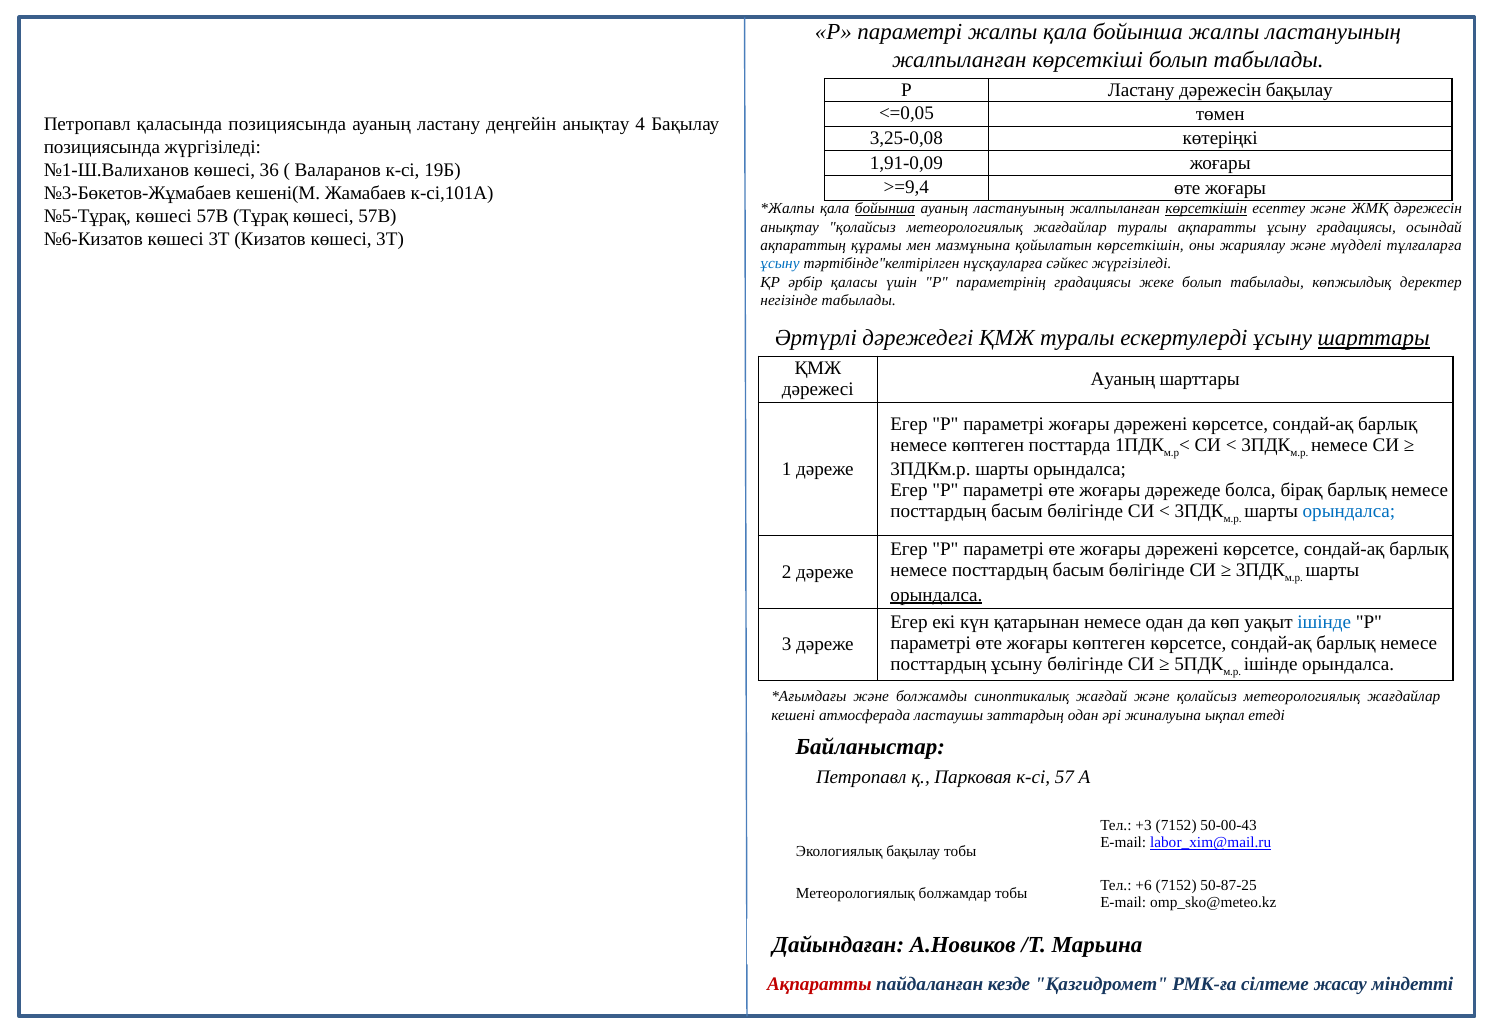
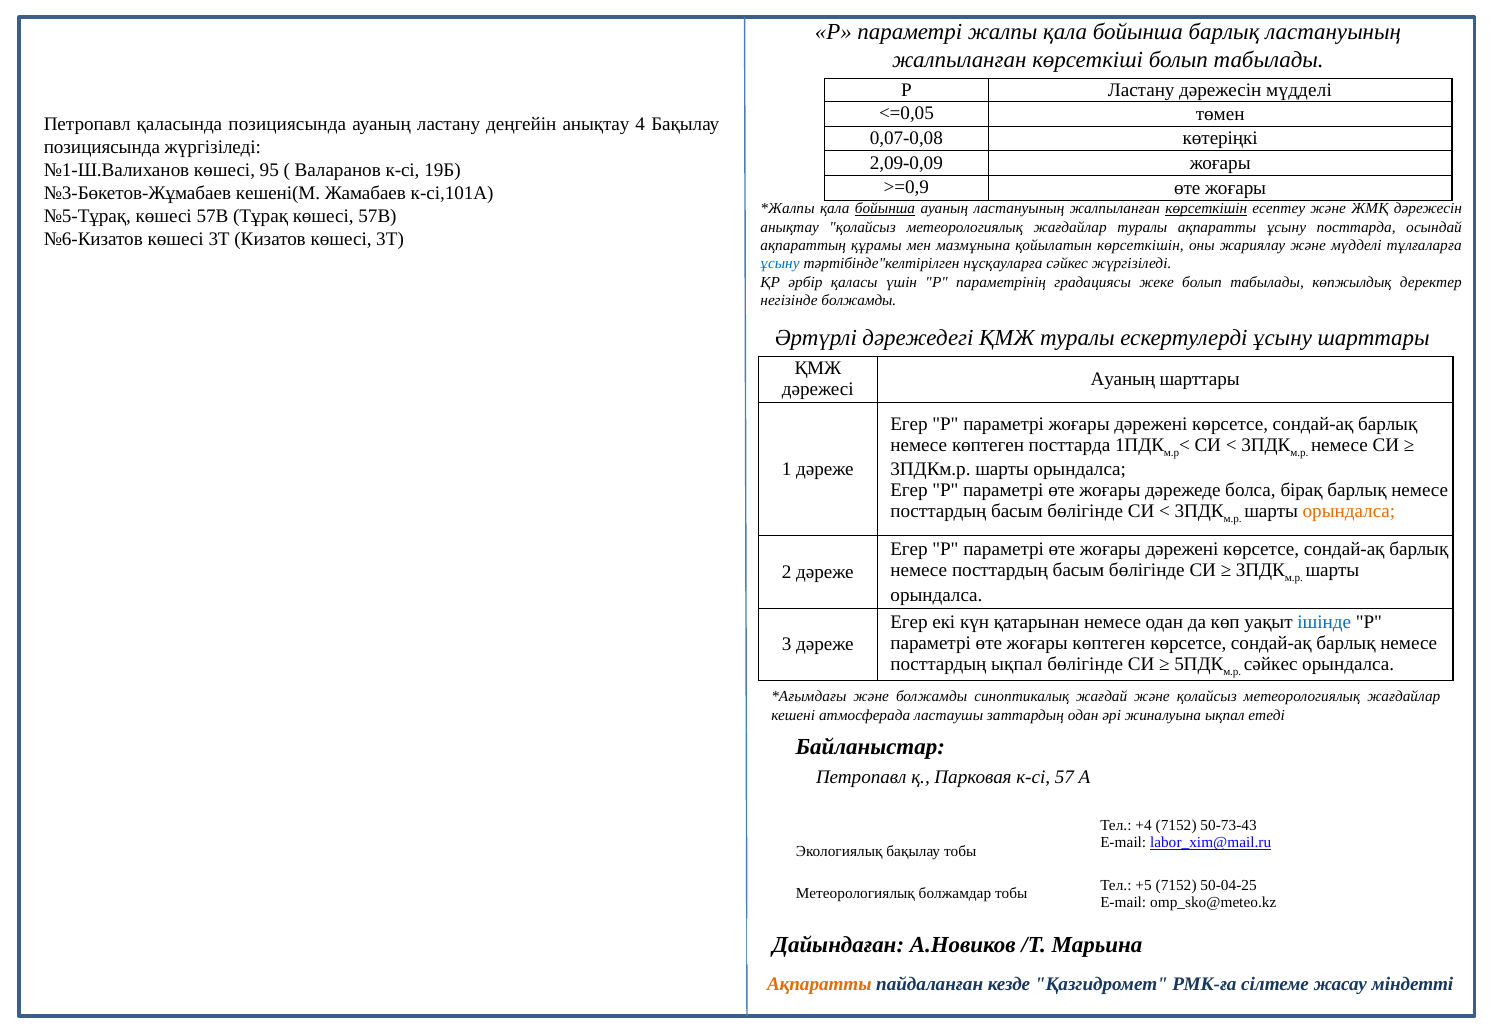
бойынша жалпы: жалпы -> барлық (1224, 32)
дәрежесін бақылау: бақылау -> мүдделі (1299, 90)
3,25-0,08: 3,25-0,08 -> 0,07-0,08 (906, 138)
1,91-0,09: 1,91-0,09 -> 2,09-0,09 (906, 163)
36: 36 -> 95 (269, 170)
>=9,4: >=9,4 -> >=0,9 (906, 188)
ұсыну градациясы: градациясы -> посттарда (1356, 227)
негізінде табылады: табылады -> болжамды (859, 300)
шарттары underline: present -> none (1374, 338)
орындалса colour: blue -> orange (1349, 511)
орындалса underline: present -> none (936, 595)
посттардың ұсыну: ұсыну -> ықпал (1017, 664)
ішінде: ішінде -> сәйкес (1271, 664)
+3: +3 -> +4 (1144, 826)
50-00-43: 50-00-43 -> 50-73-43 (1229, 826)
+6: +6 -> +5 (1144, 885)
50-87-25: 50-87-25 -> 50-04-25 (1229, 885)
Ақпаратты colour: red -> orange (819, 985)
